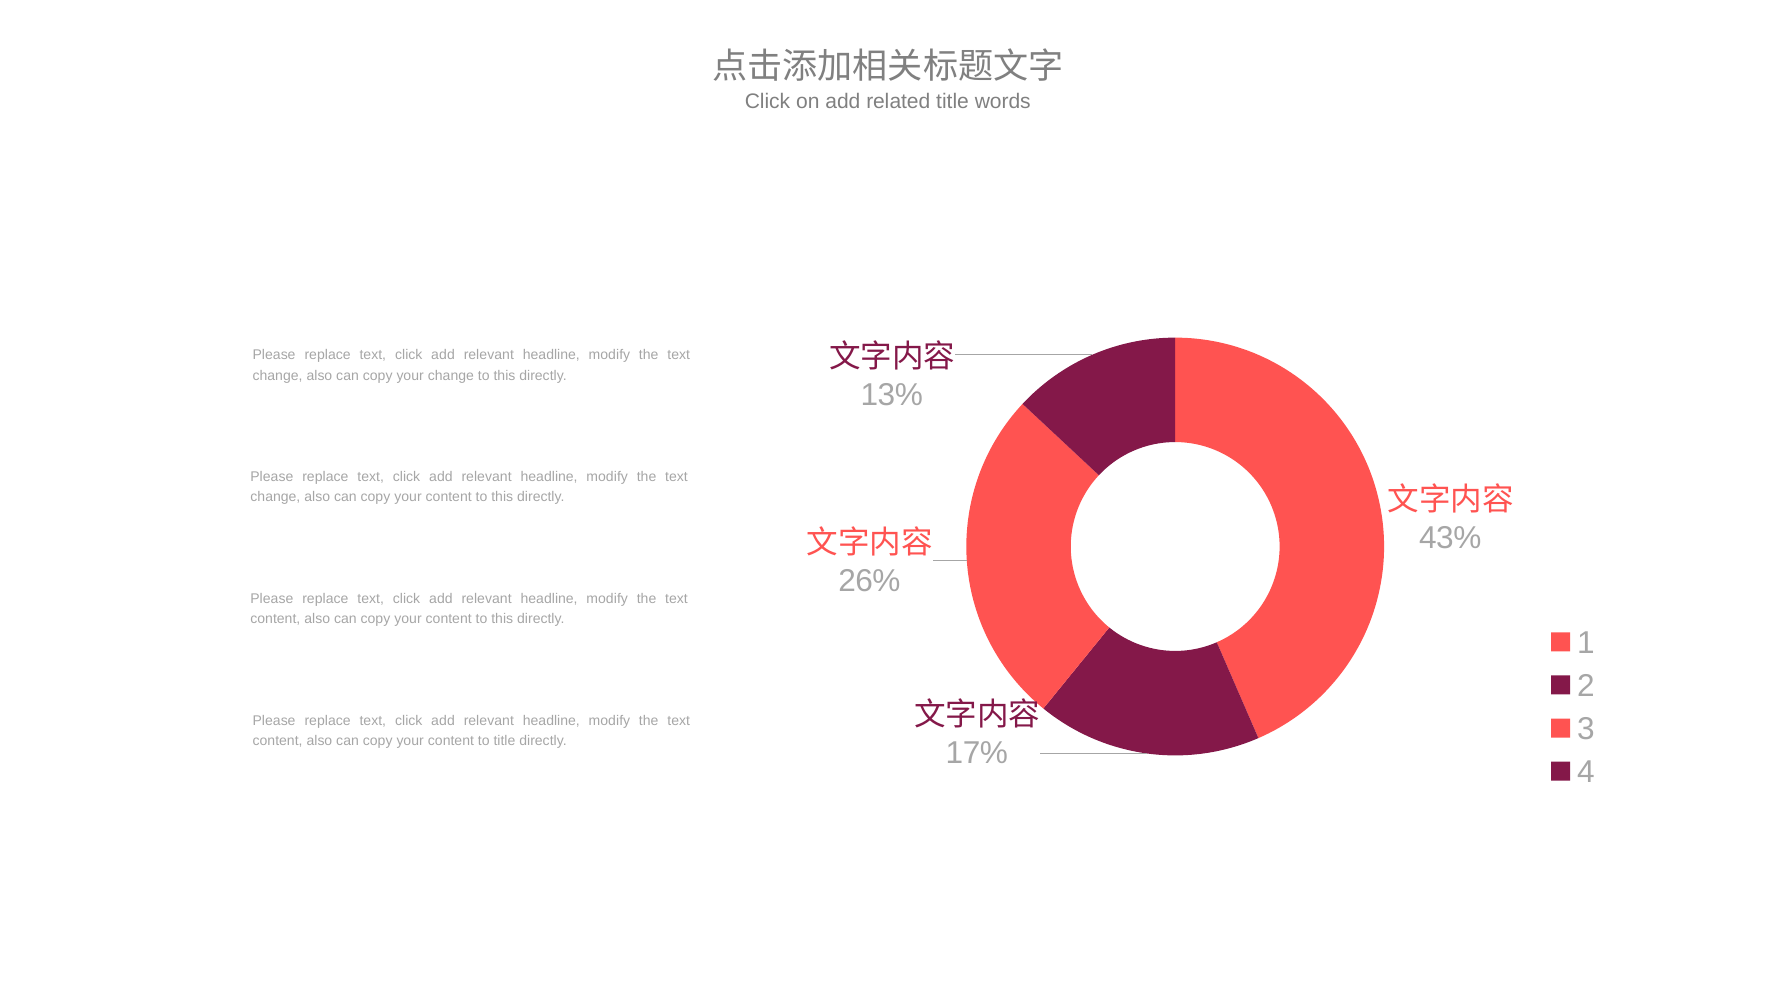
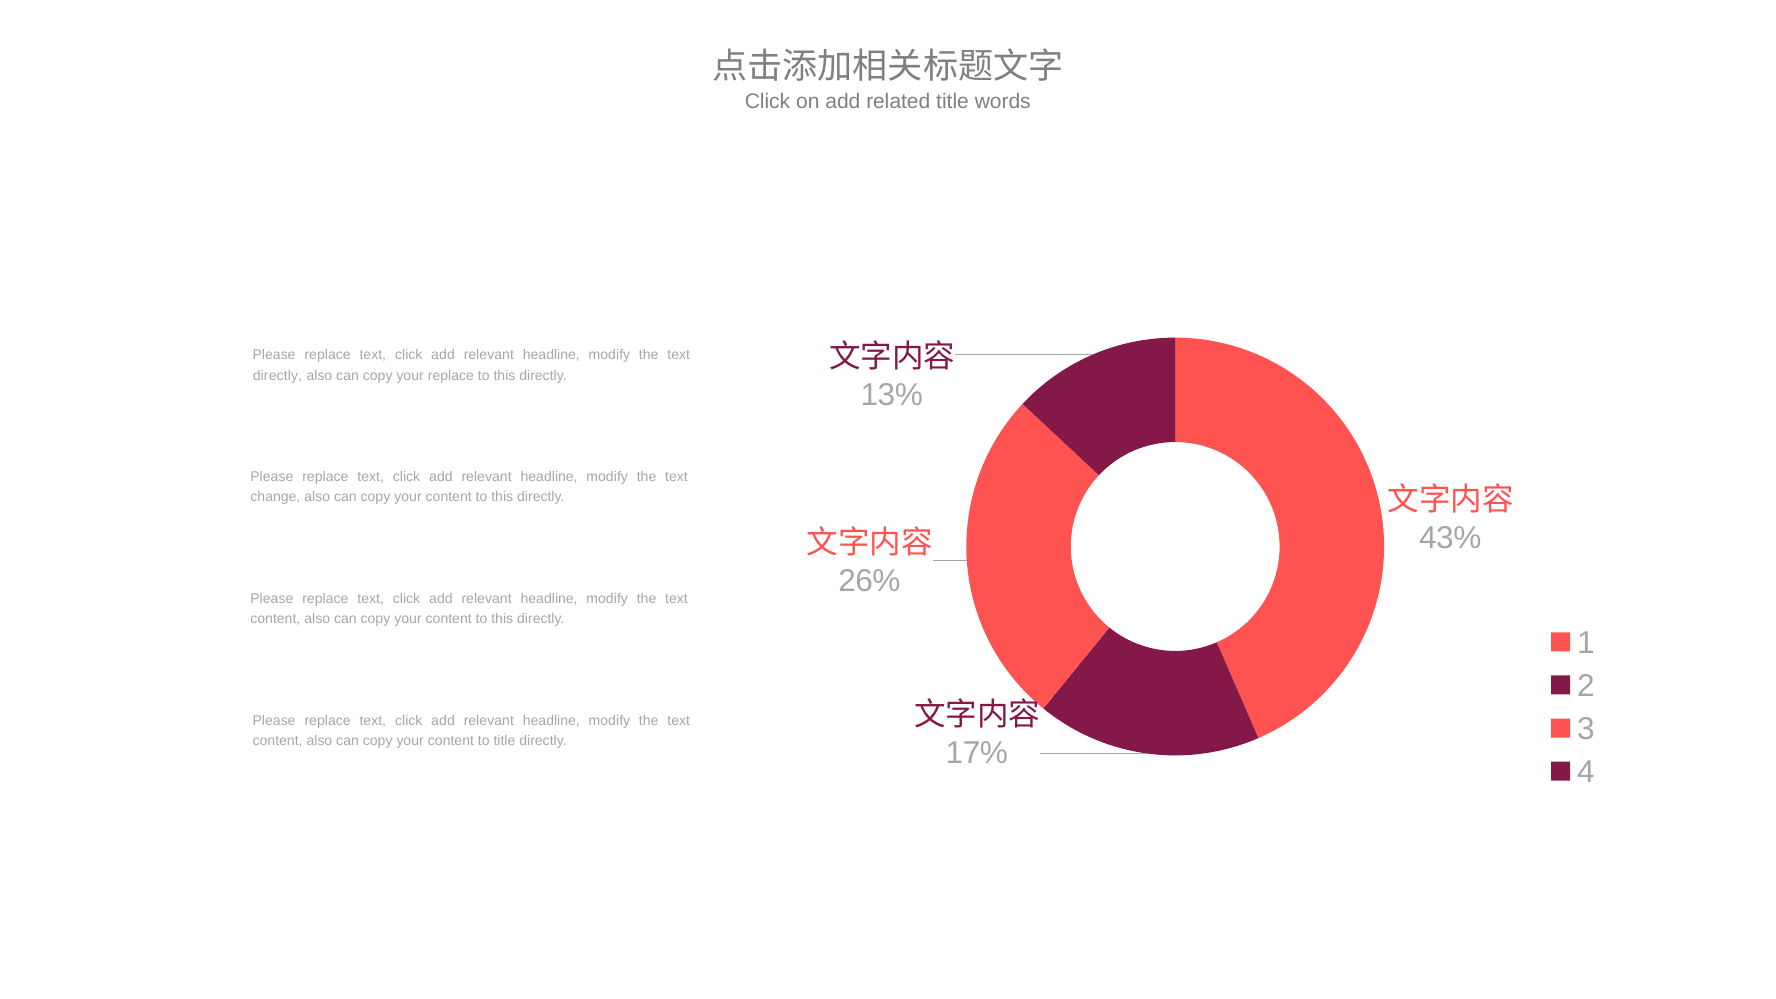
change: change -> directly (278, 375)
your change: change -> replace (451, 375)
